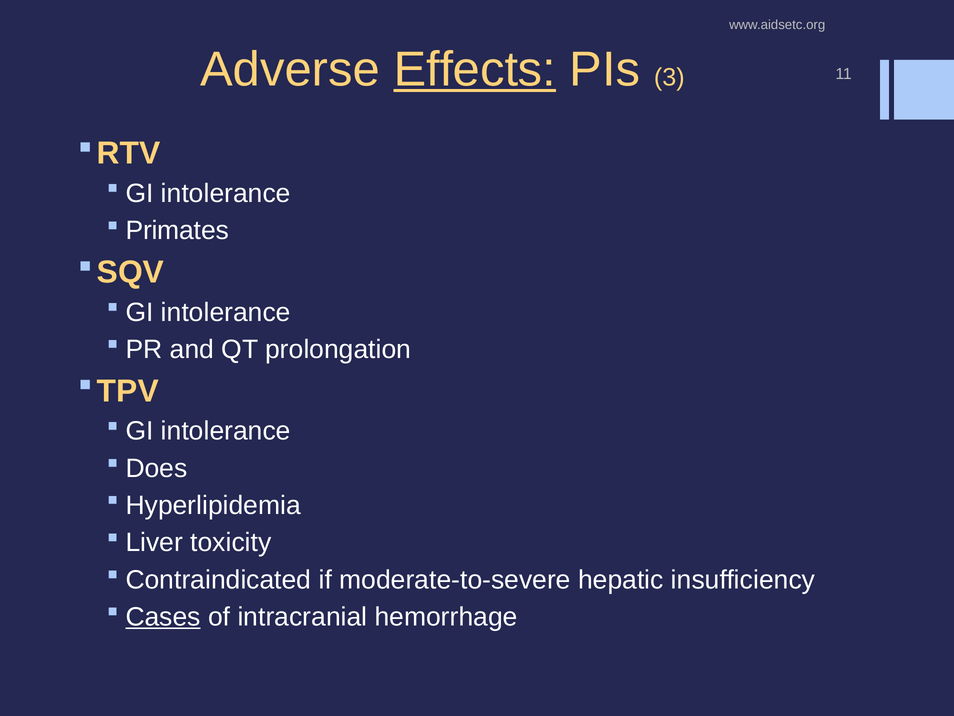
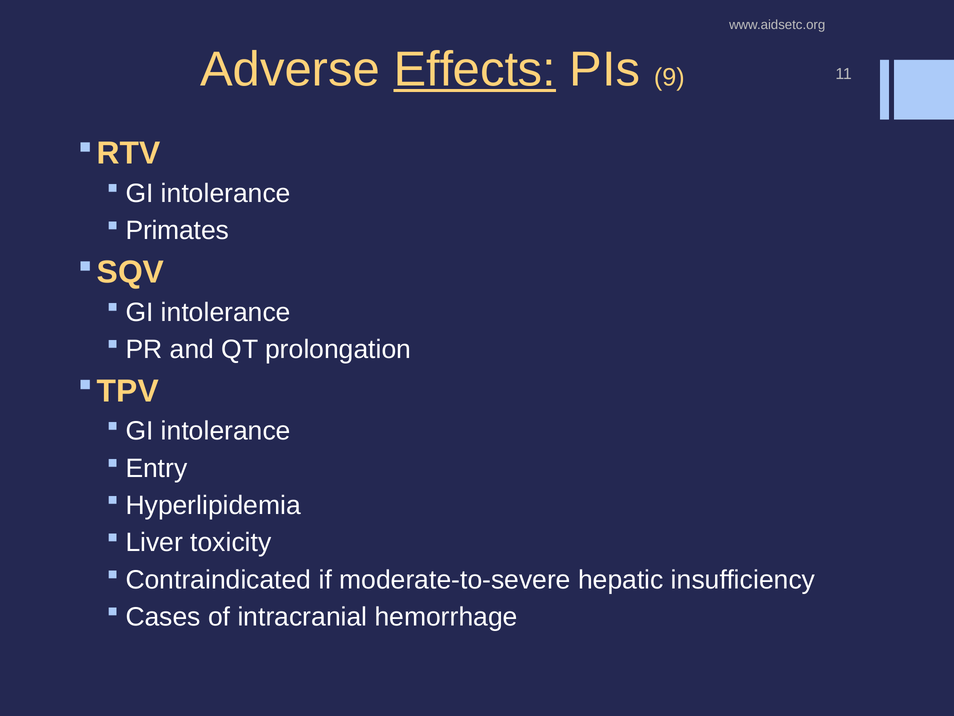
3: 3 -> 9 (669, 77)
Does: Does -> Entry (156, 468)
Cases underline: present -> none (163, 617)
